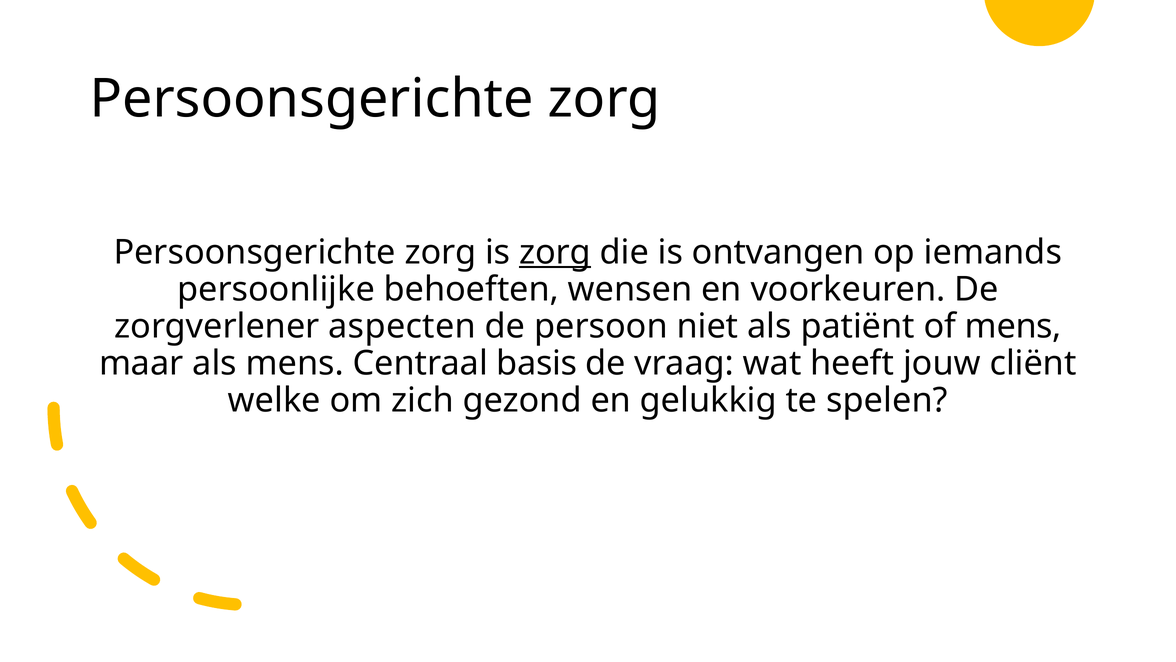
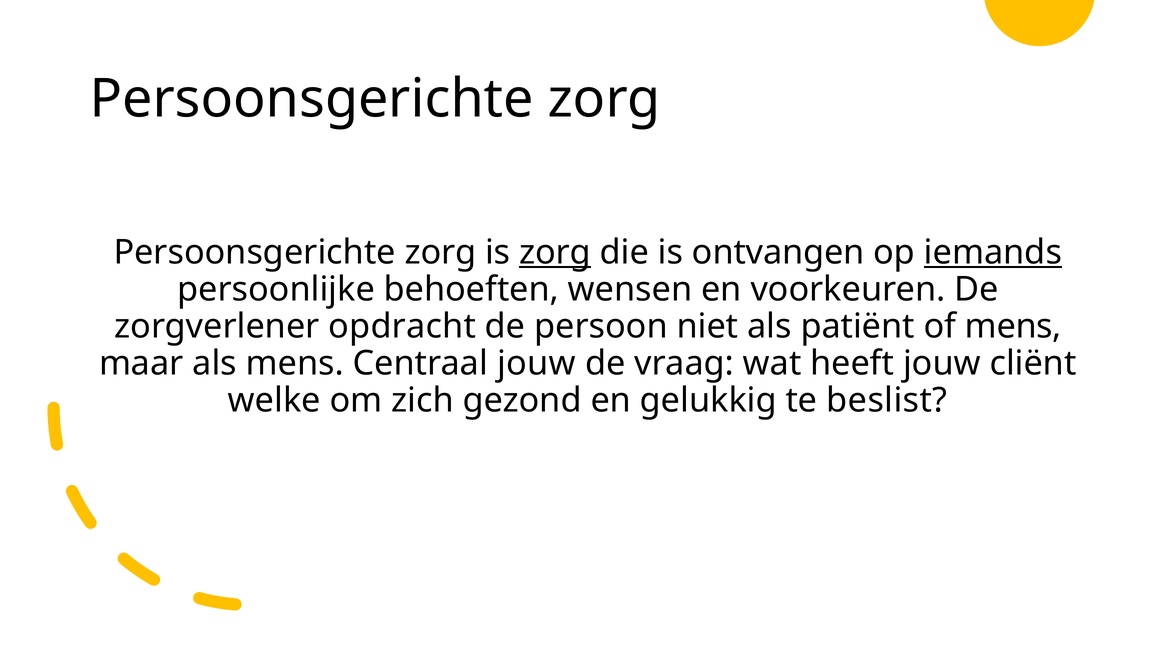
iemands underline: none -> present (993, 252)
aspecten: aspecten -> opdracht (402, 326)
Centraal basis: basis -> jouw (536, 363)
spelen: spelen -> beslist (887, 400)
